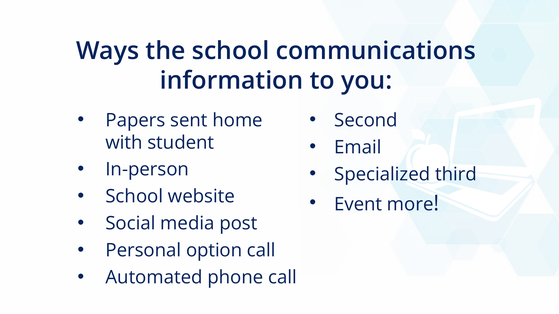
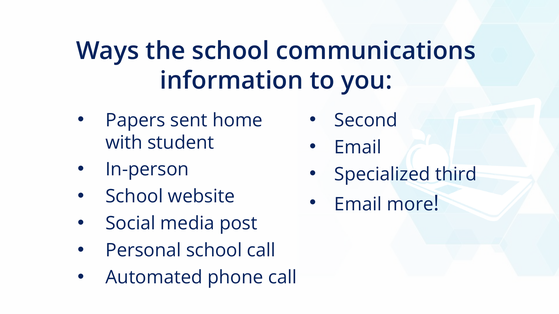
Event: Event -> Email (358, 205)
Personal option: option -> school (214, 251)
